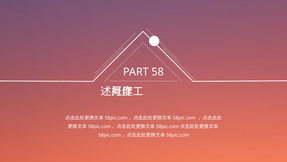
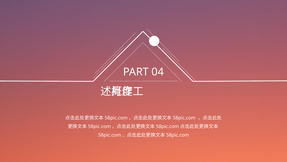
58: 58 -> 04 (158, 72)
